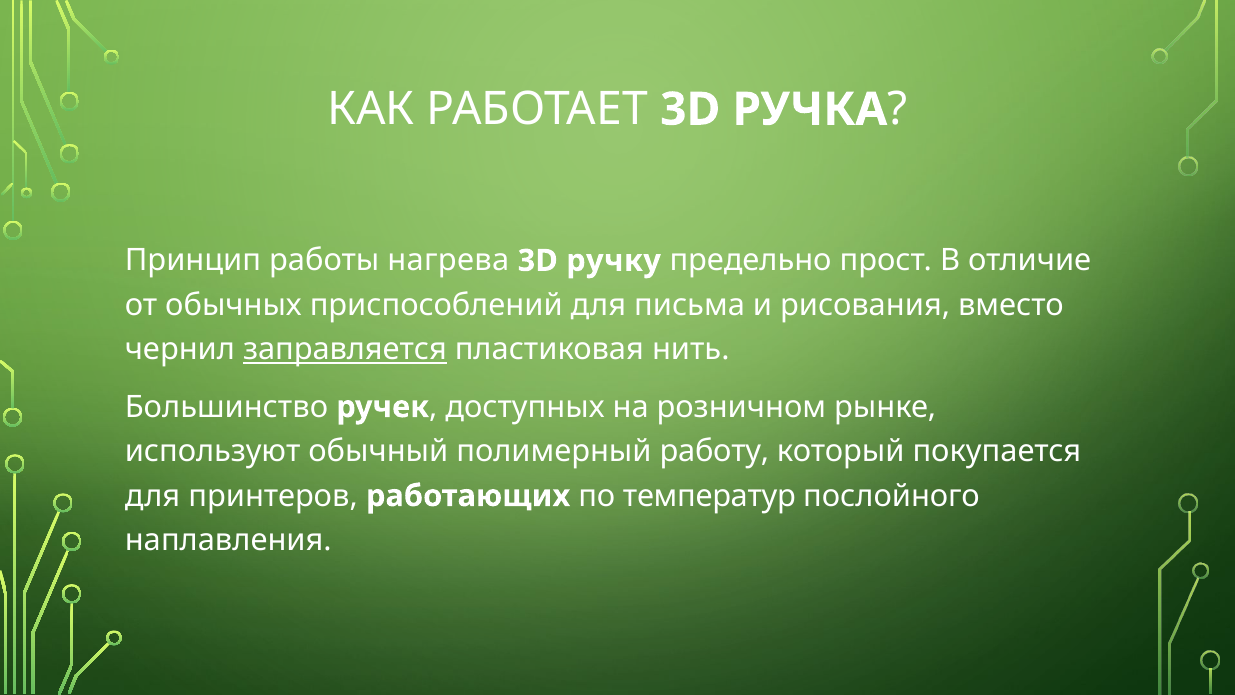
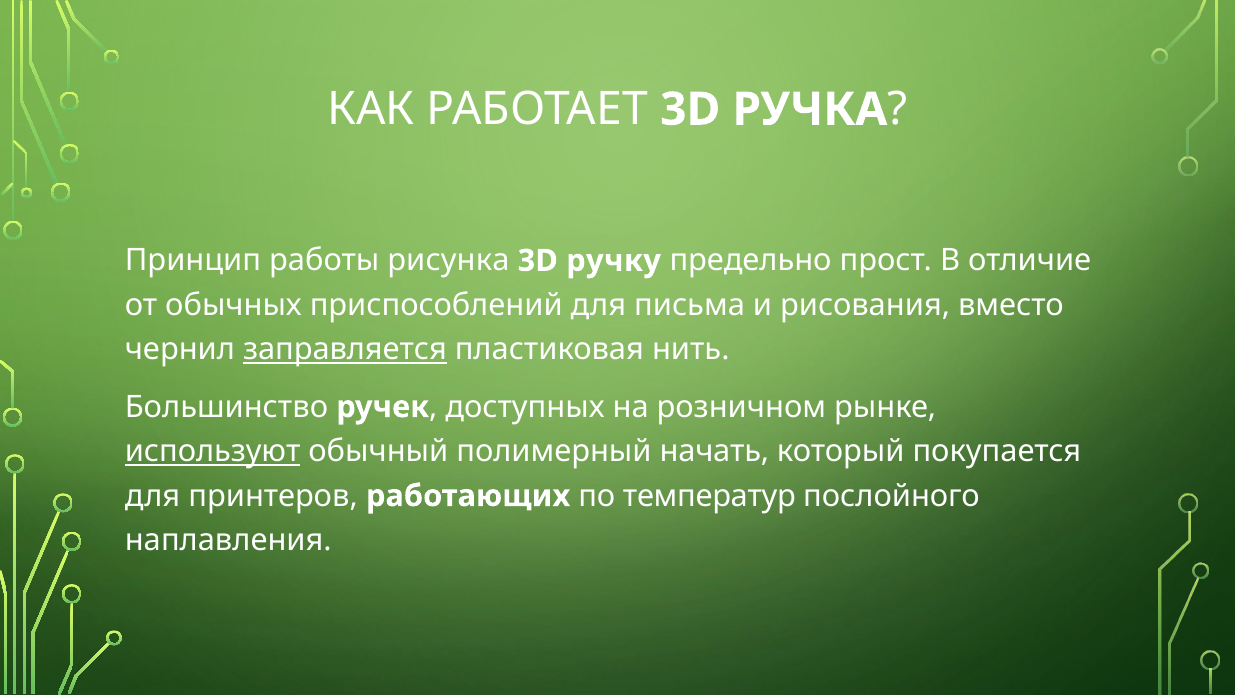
нагрева: нагрева -> рисунка (448, 261)
используют underline: none -> present (213, 451)
работу: работу -> начать (714, 451)
